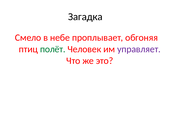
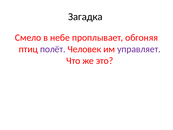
полёт colour: green -> purple (53, 49)
